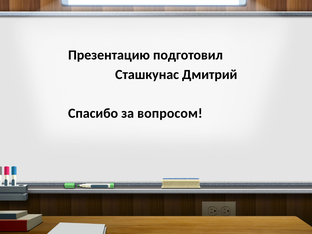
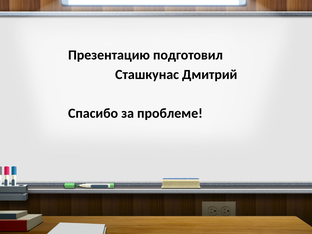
вопросом: вопросом -> проблеме (170, 113)
